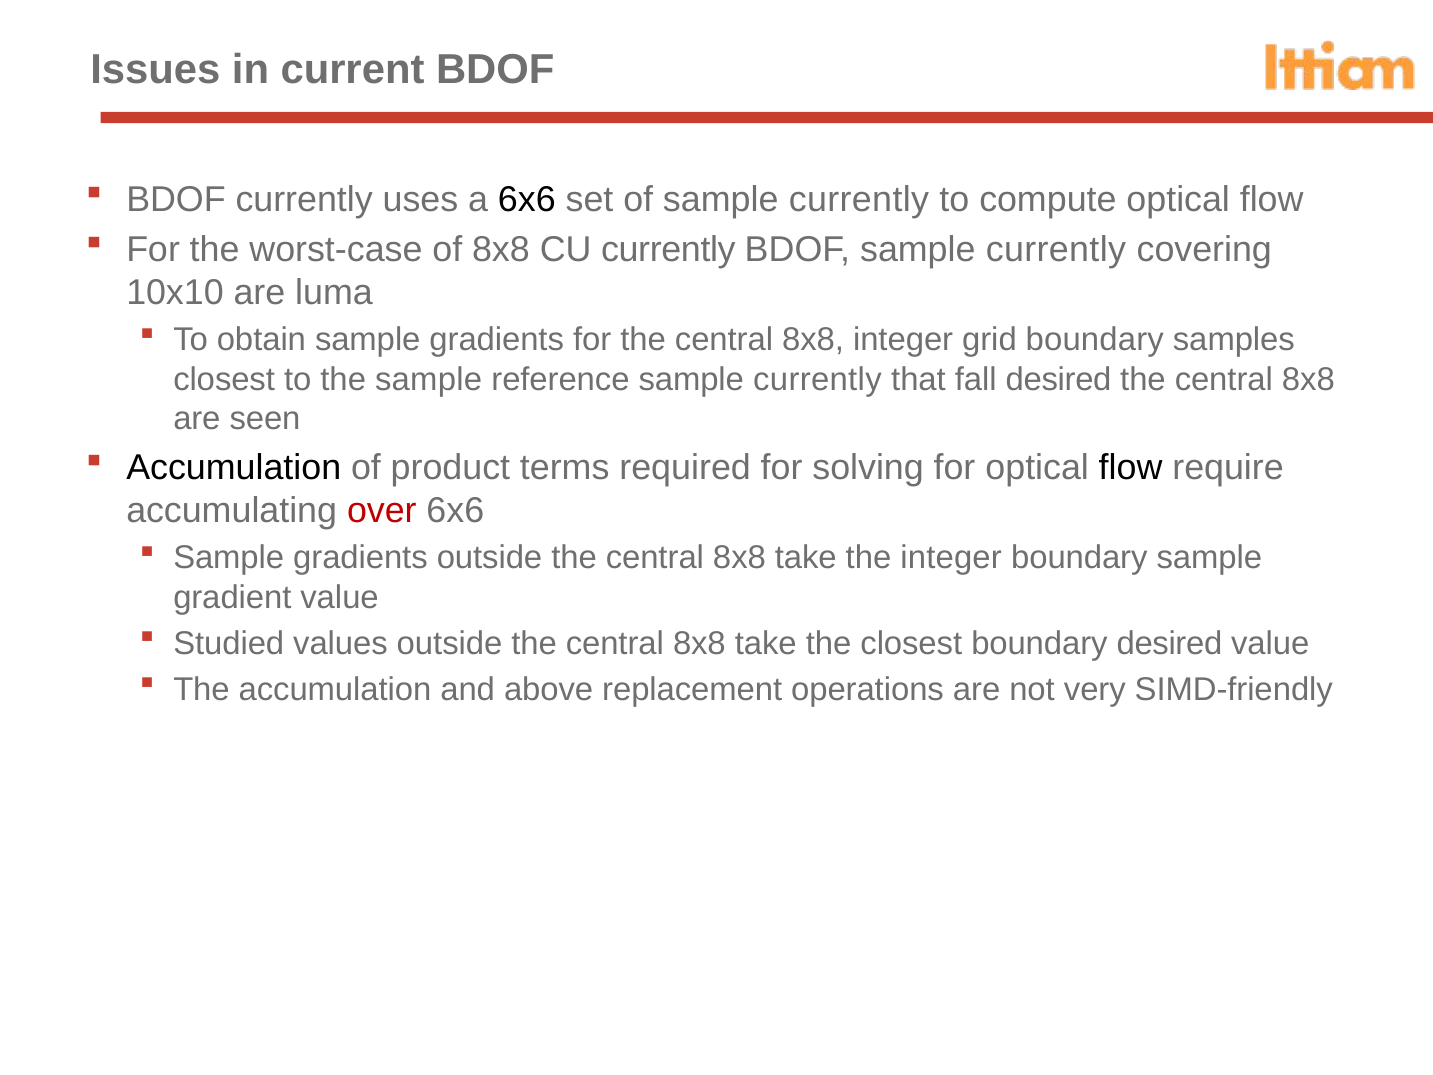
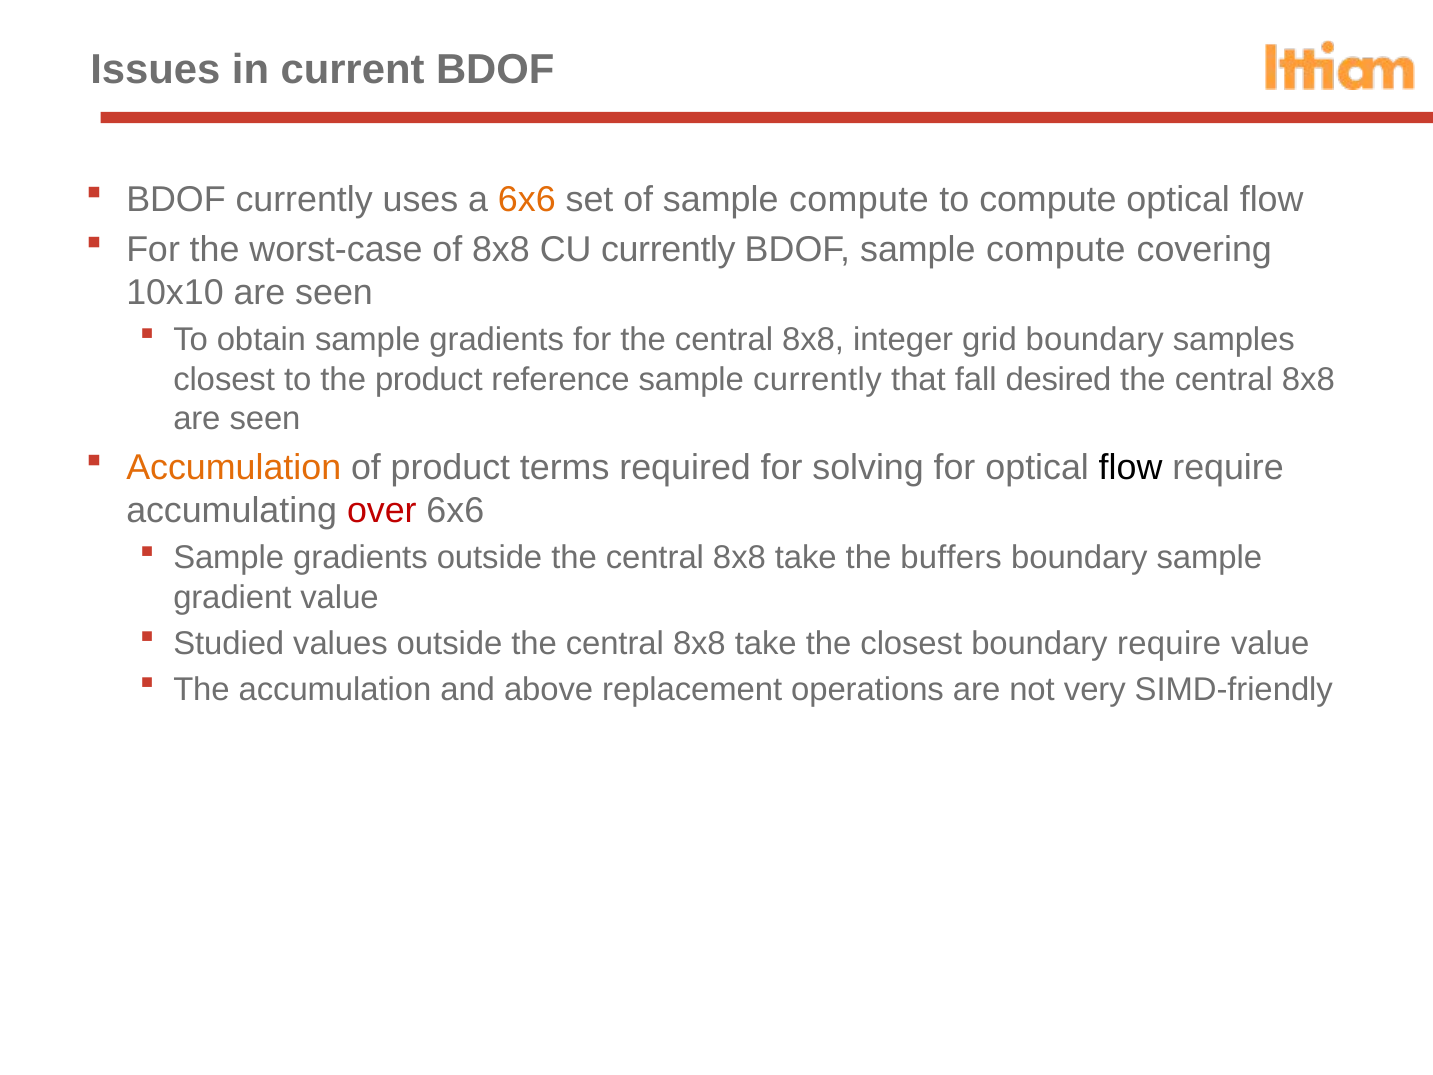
6x6 colour: black -> orange (527, 199)
of sample currently: currently -> compute (859, 199)
BDOF sample currently: currently -> compute (1056, 250)
10x10 are luma: luma -> seen (334, 293)
the sample: sample -> product (429, 379)
Accumulation colour: black -> orange (234, 467)
the integer: integer -> buffers (951, 558)
boundary desired: desired -> require (1169, 643)
